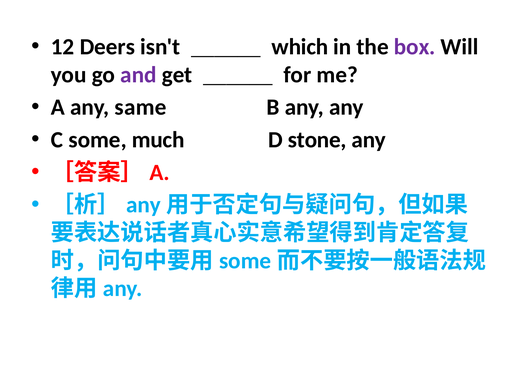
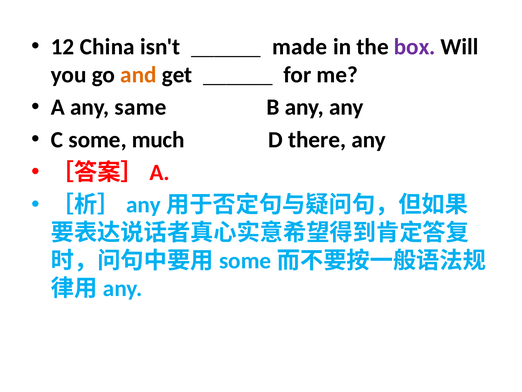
Deers: Deers -> China (107, 47)
which: which -> made (300, 47)
and colour: purple -> orange (138, 75)
stone: stone -> there (317, 140)
